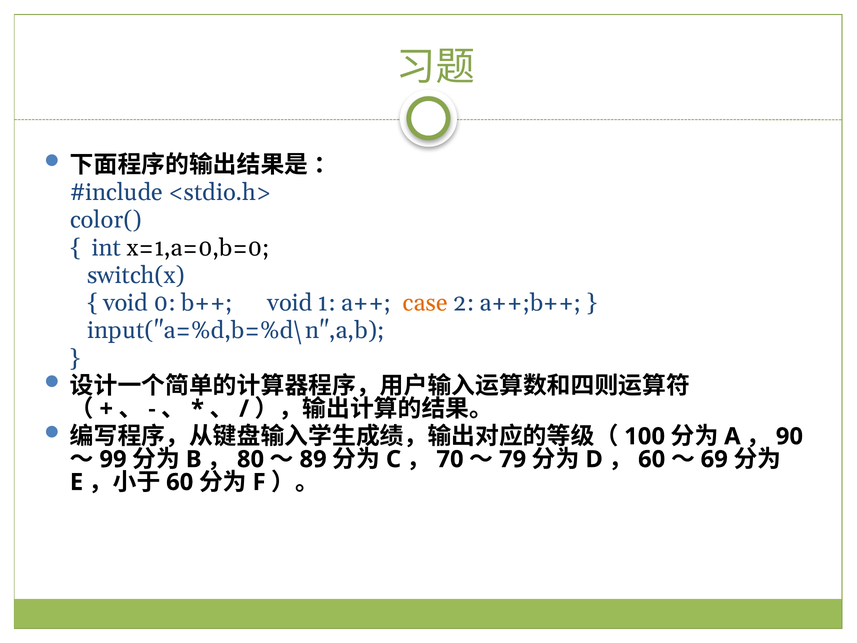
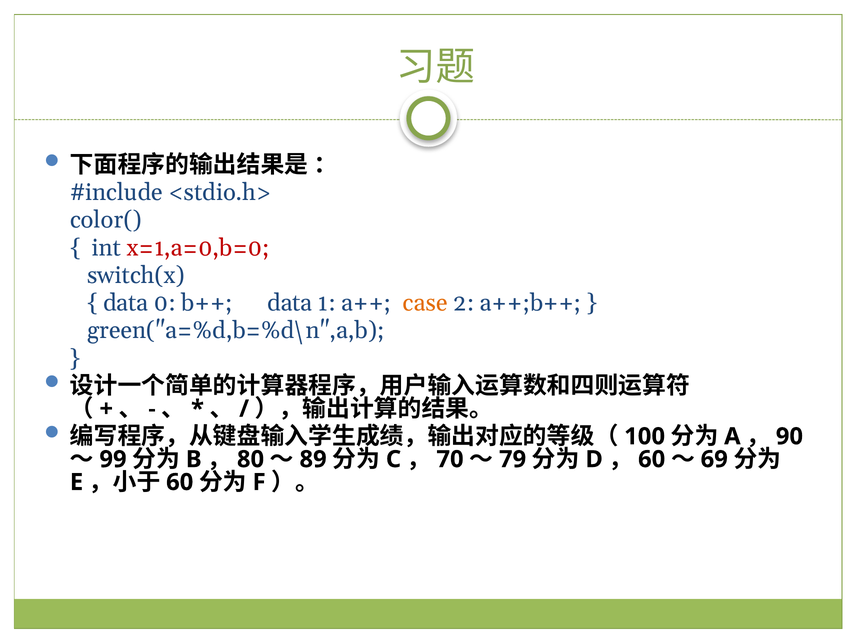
x=1,a=0,b=0 colour: black -> red (198, 248)
void: void -> data (126, 303)
b++ void: void -> data (290, 303)
input("a=%d,b=%d\n",a,b: input("a=%d,b=%d\n",a,b -> green("a=%d,b=%d\n",a,b (236, 330)
